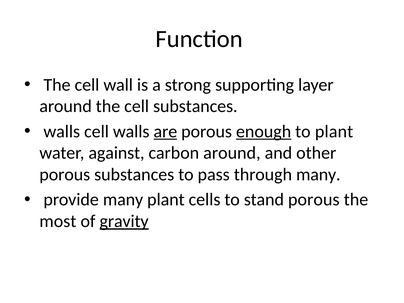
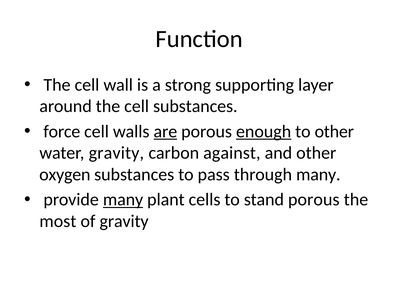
walls: walls -> force (62, 131)
to plant: plant -> other (334, 131)
water against: against -> gravity (116, 153)
carbon around: around -> against (232, 153)
porous: porous -> oxygen (65, 175)
many underline: none -> present (123, 200)
gravity underline: present -> none (124, 221)
